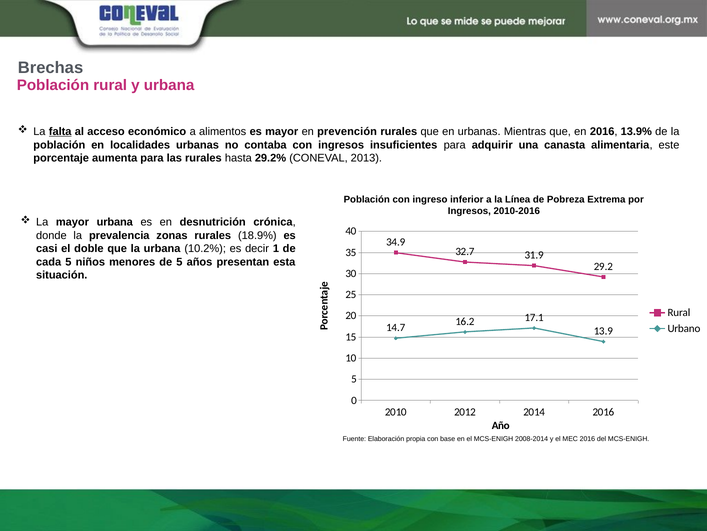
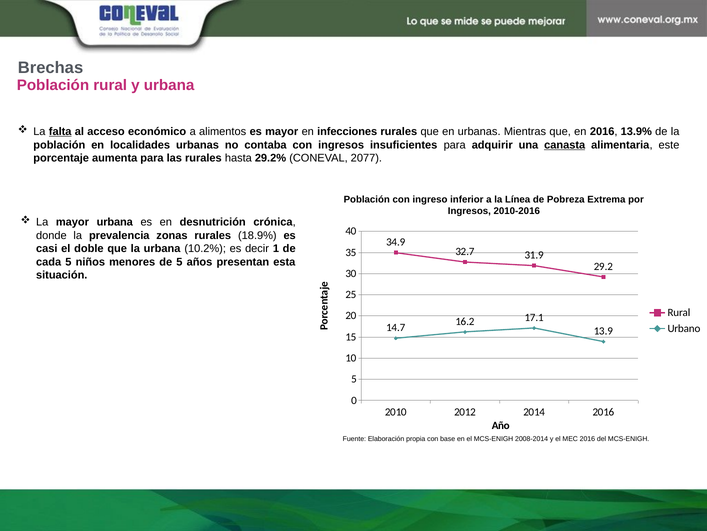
prevención: prevención -> infecciones (347, 131)
canasta underline: none -> present (565, 145)
2013: 2013 -> 2077 (366, 158)
